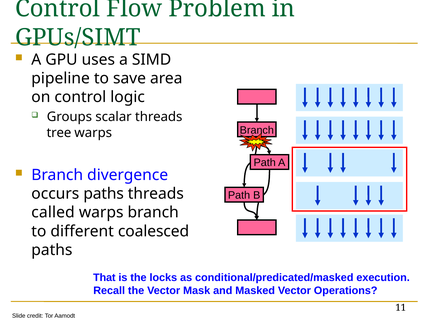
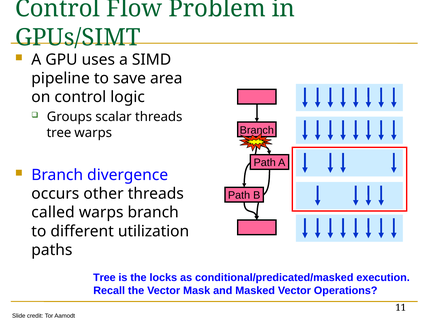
occurs paths: paths -> other (103, 194)
coalesced: coalesced -> utilization (154, 231)
That: That -> Tree (104, 278)
